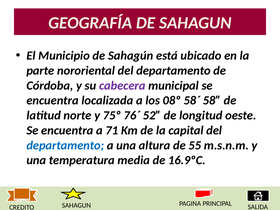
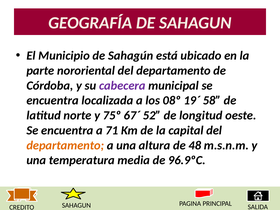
58´: 58´ -> 19´ (192, 100)
76´: 76´ -> 67´ (132, 115)
departamento colour: blue -> orange (65, 145)
55: 55 -> 48 (195, 145)
16.9ºC: 16.9ºC -> 96.9ºC (187, 160)
